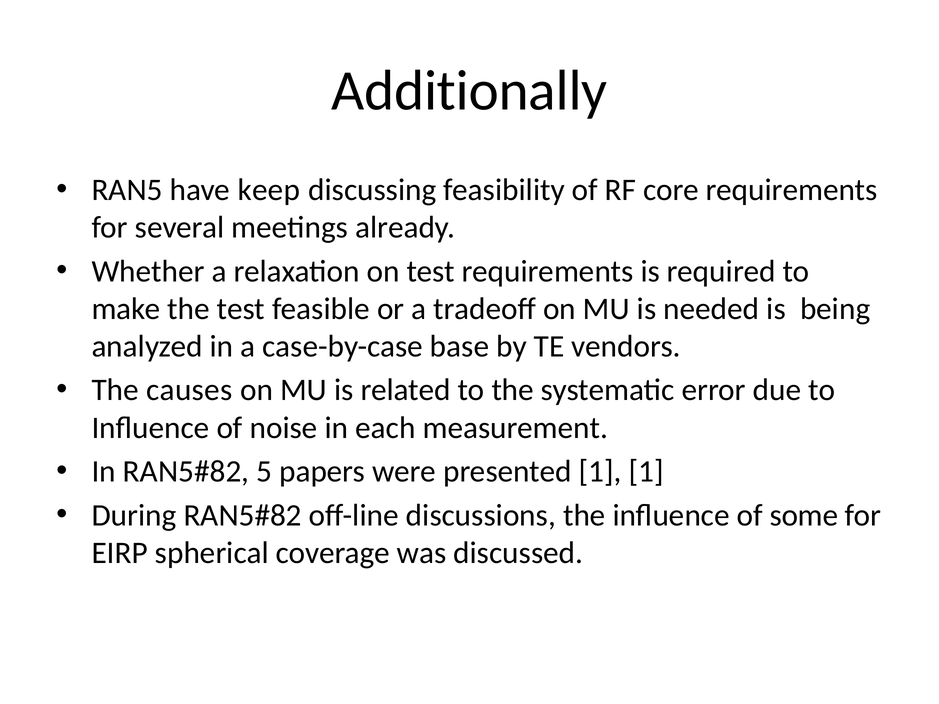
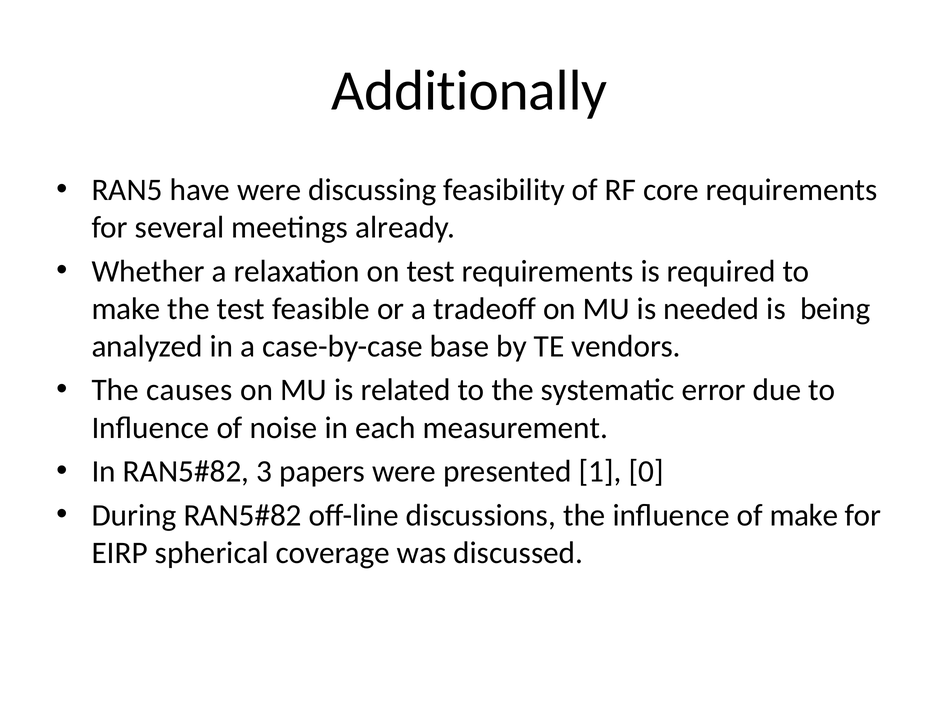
have keep: keep -> were (269, 190)
5: 5 -> 3 (264, 472)
1 1: 1 -> 0 (646, 472)
of some: some -> make (804, 515)
